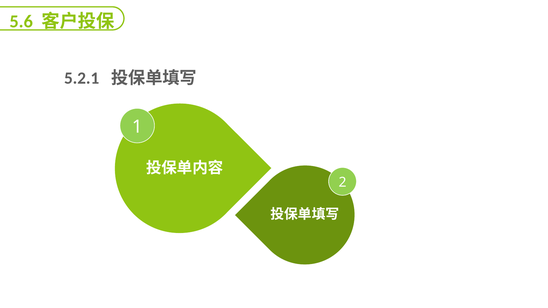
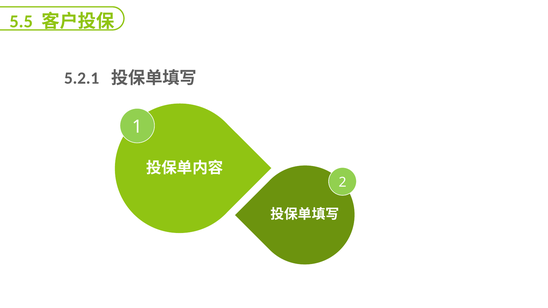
5.6: 5.6 -> 5.5 (21, 22)
